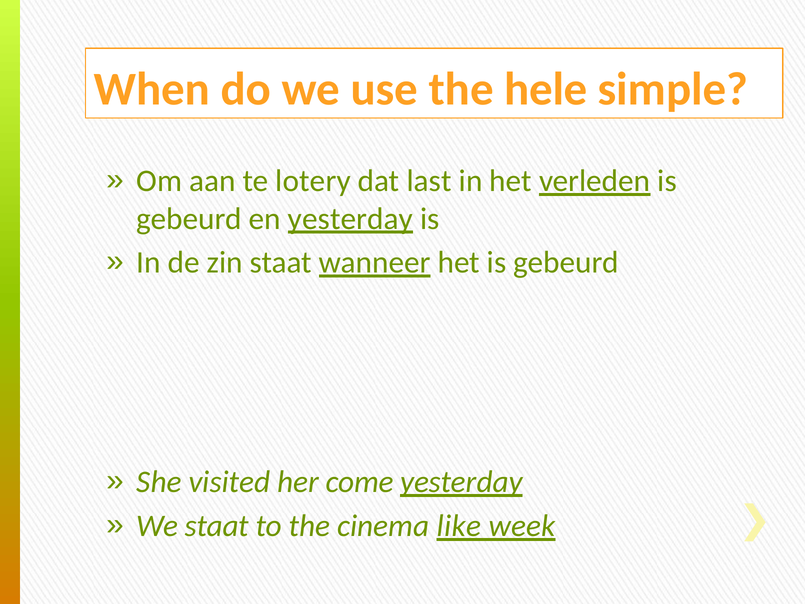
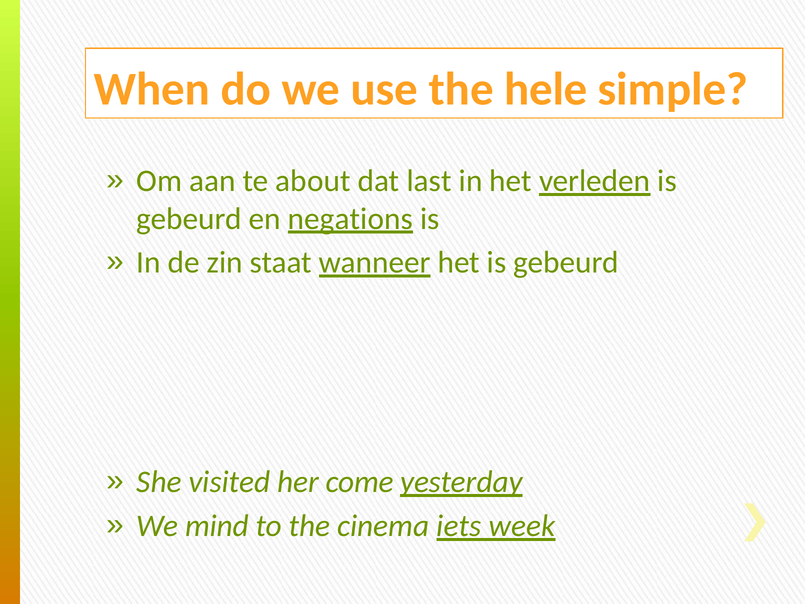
lotery: lotery -> about (313, 181)
en yesterday: yesterday -> negations (350, 219)
We staat: staat -> mind (217, 526)
like: like -> iets (459, 526)
